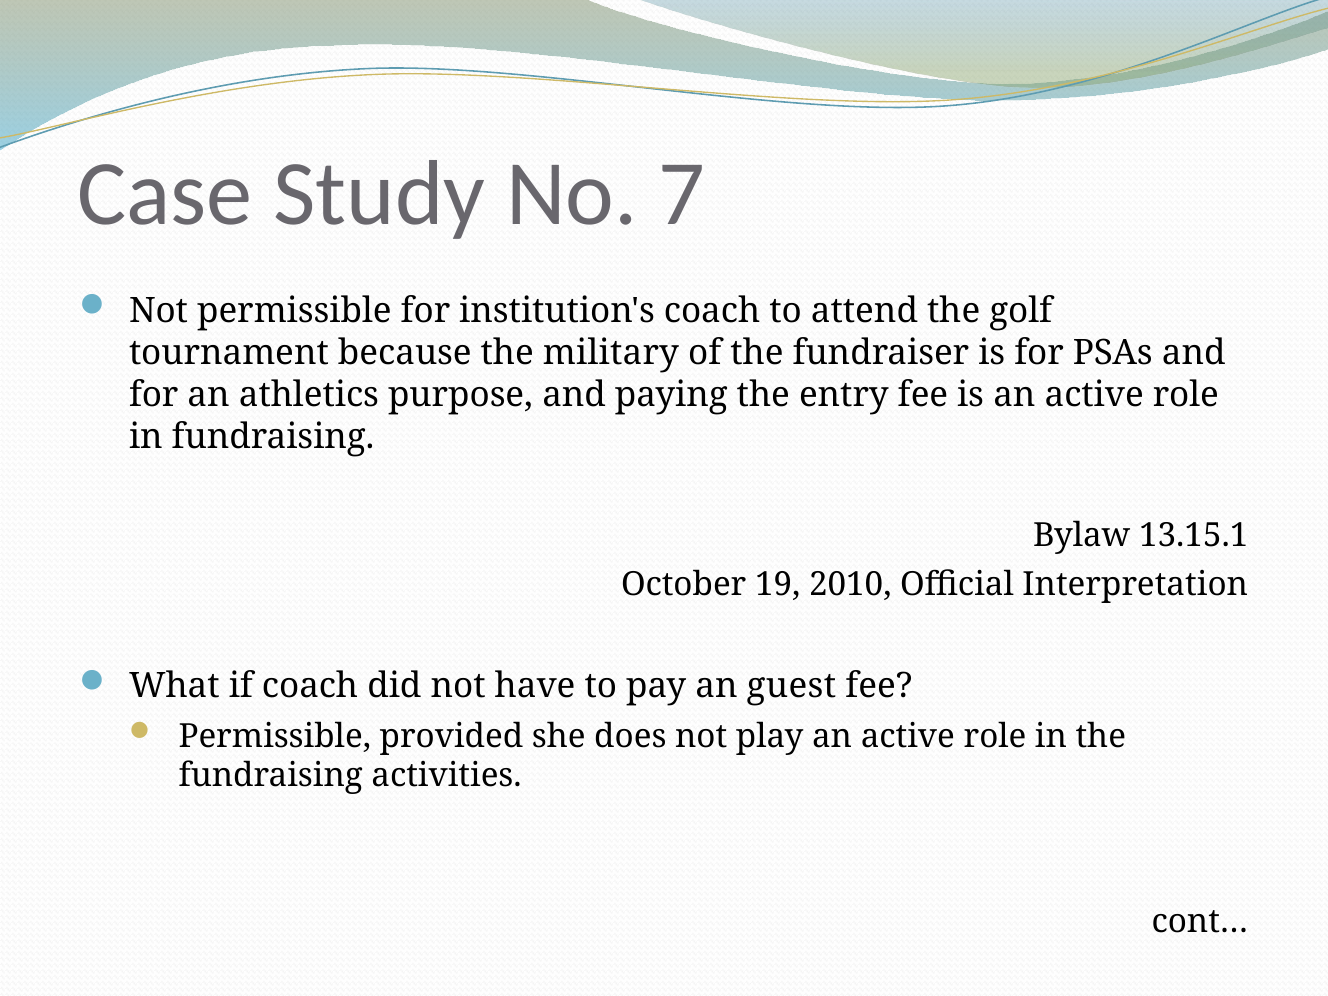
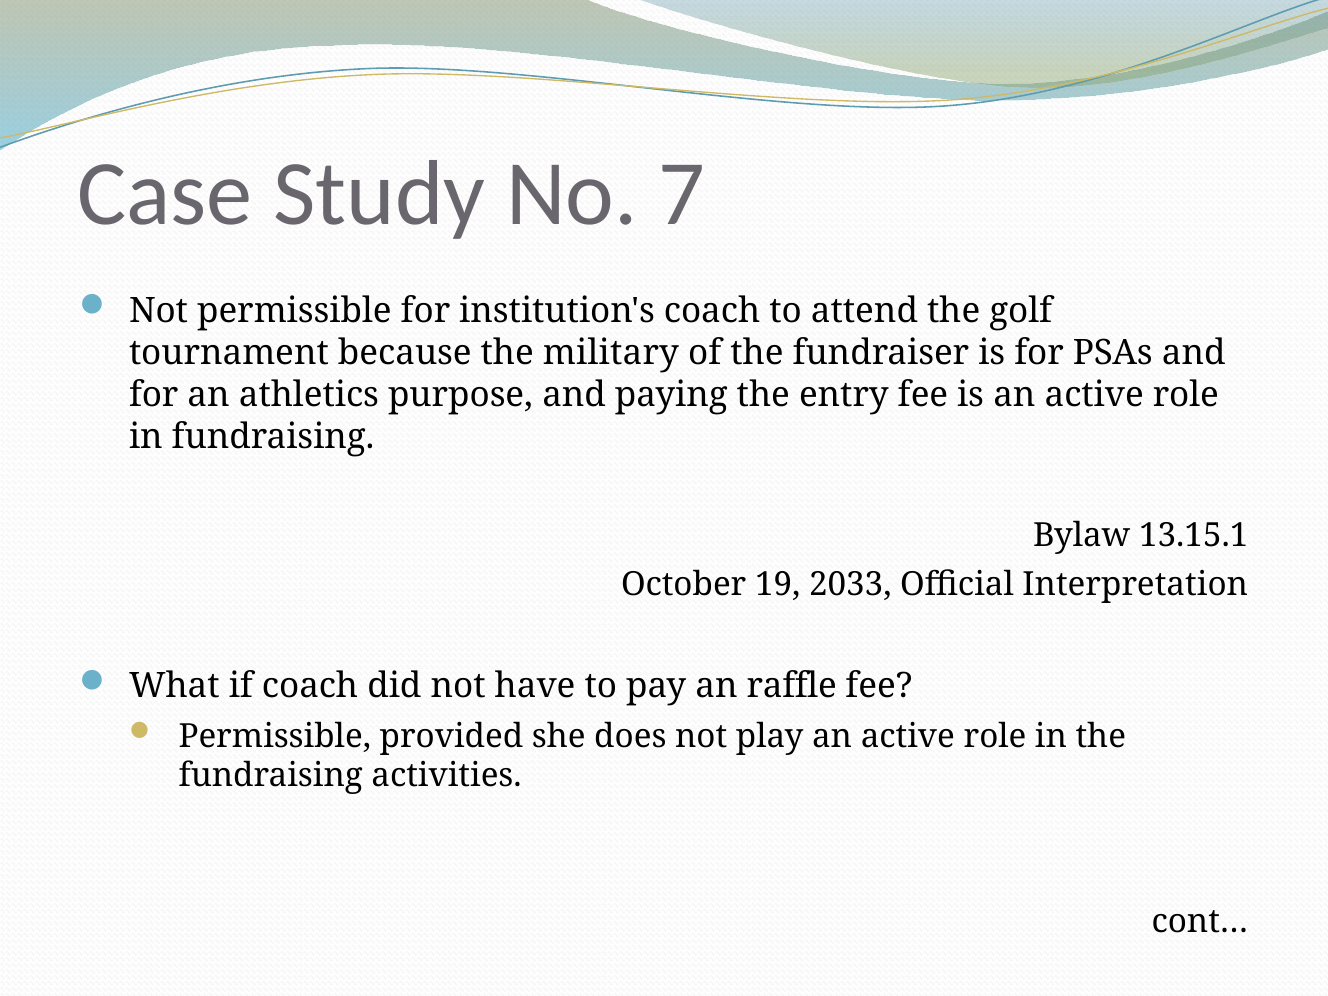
2010: 2010 -> 2033 (850, 584)
guest: guest -> raffle (792, 686)
